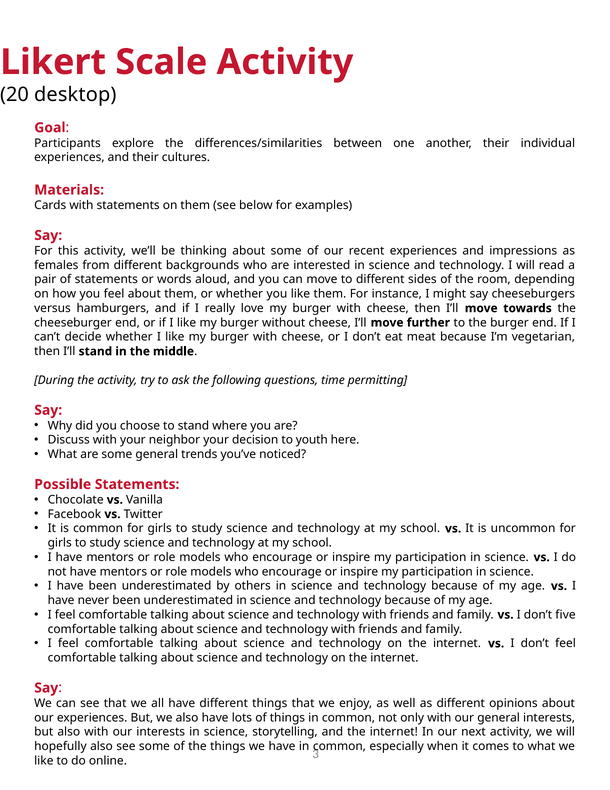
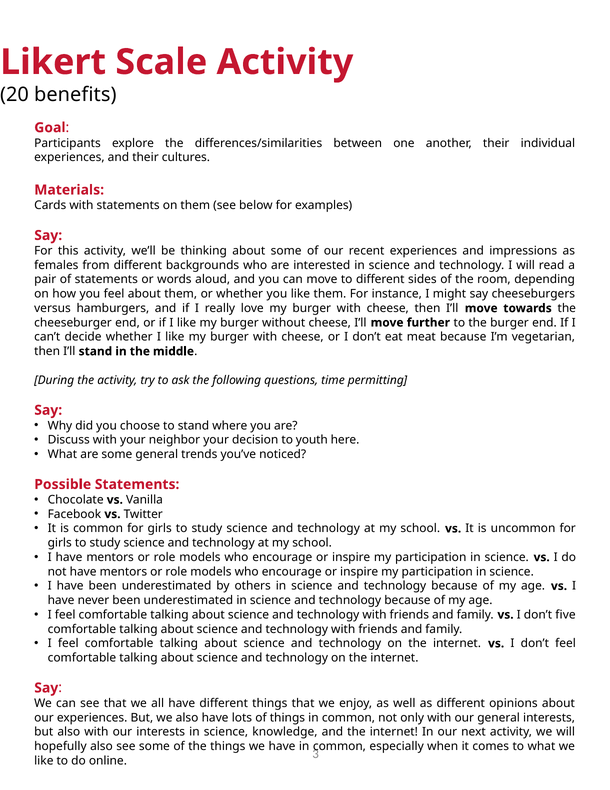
desktop: desktop -> benefits (75, 94)
storytelling: storytelling -> knowledge (285, 731)
